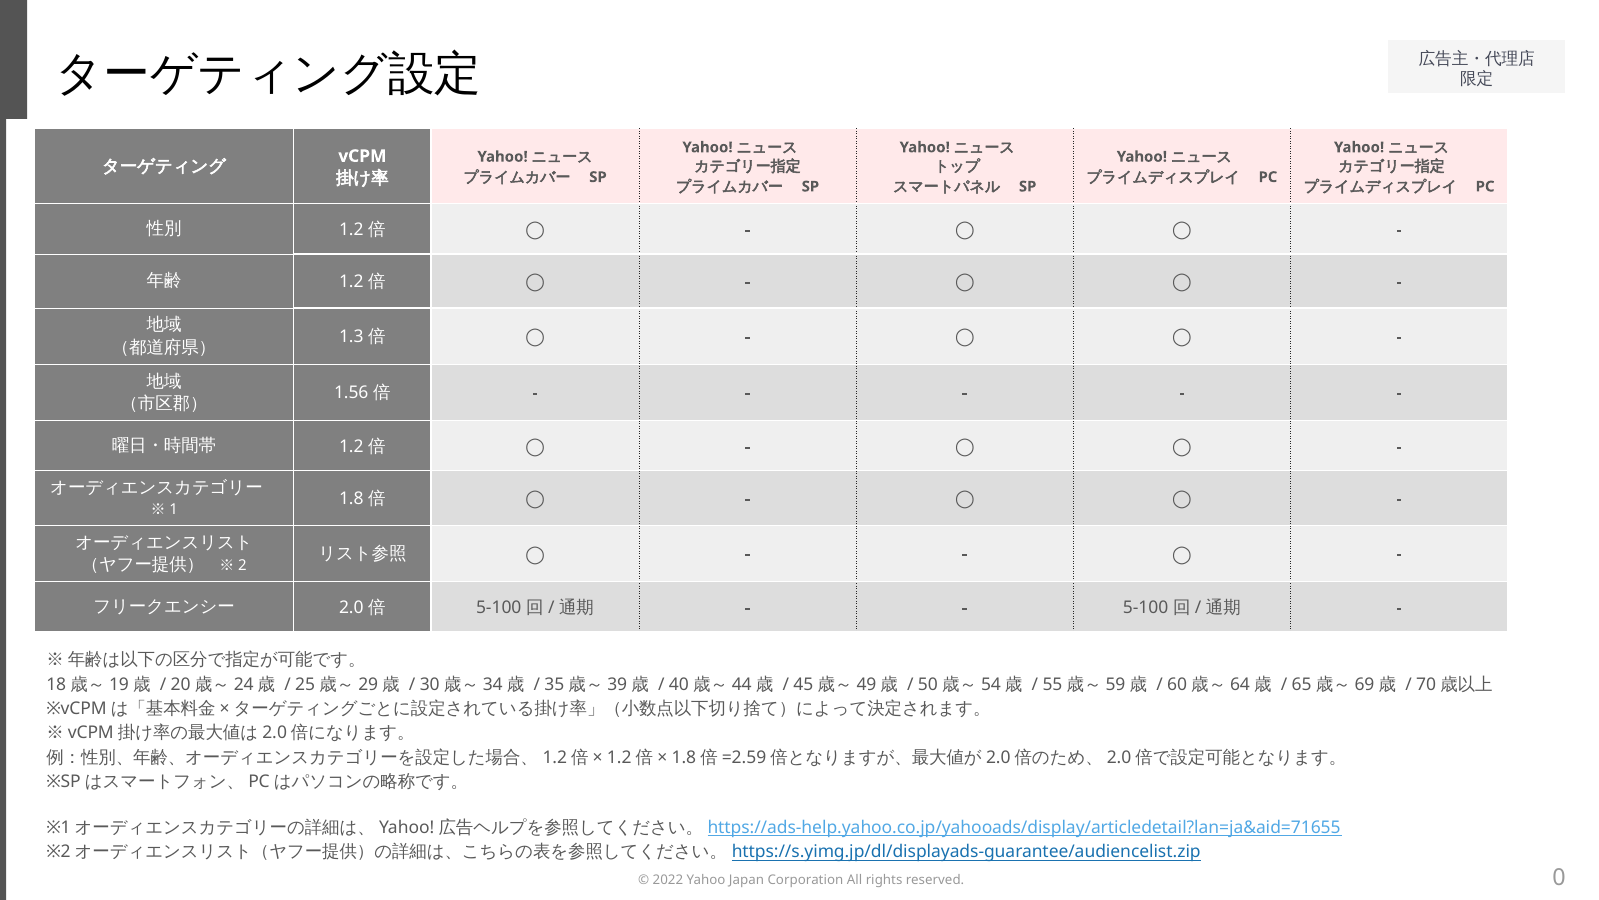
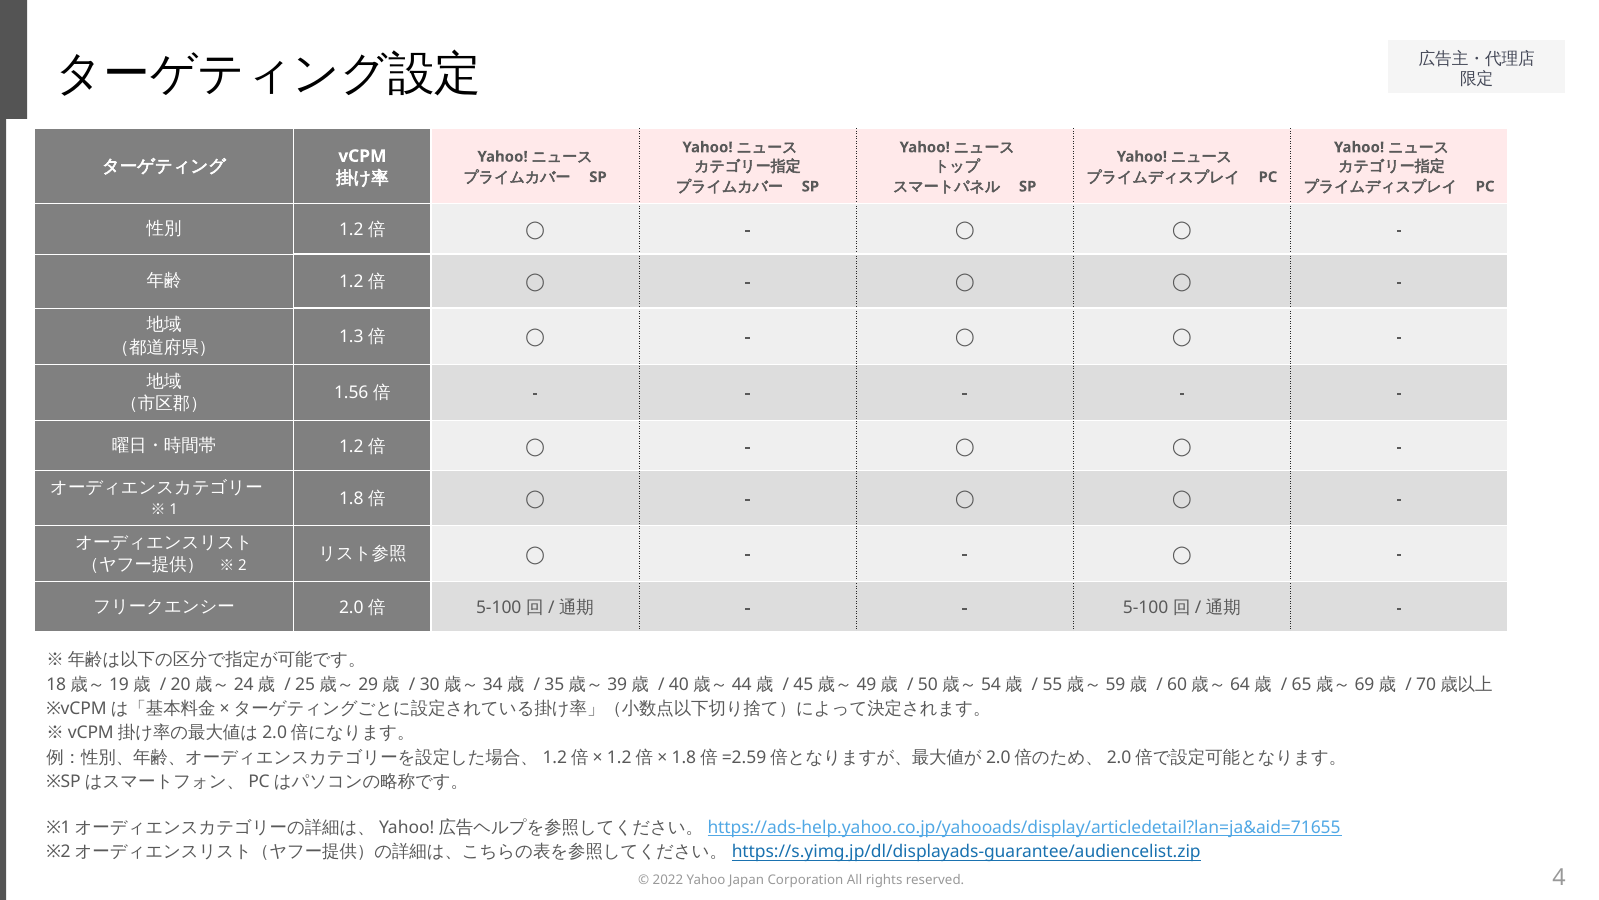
0: 0 -> 4 (1559, 877)
